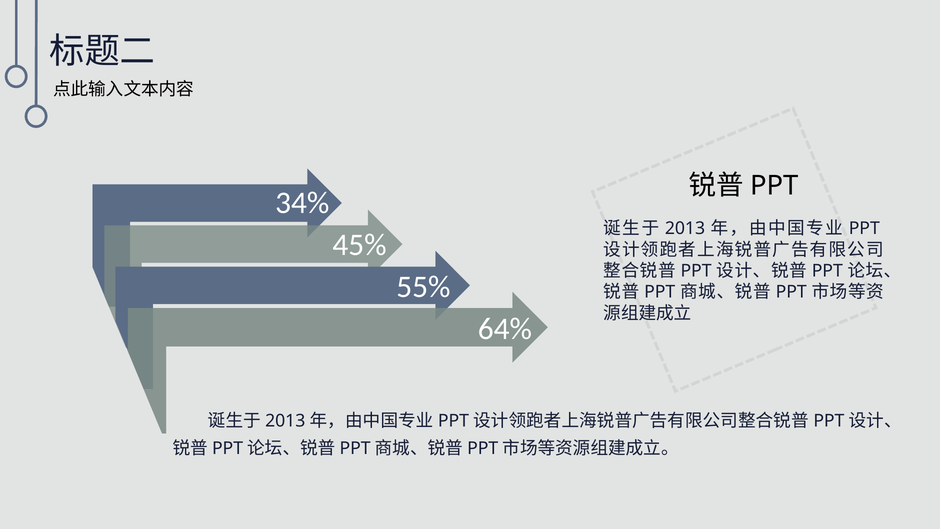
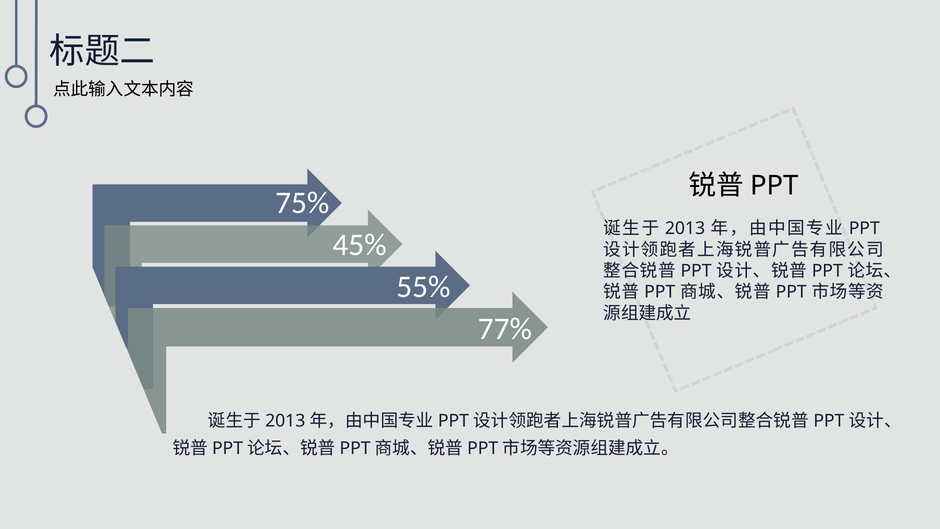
34%: 34% -> 75% (302, 203)
64%: 64% -> 77% (505, 329)
